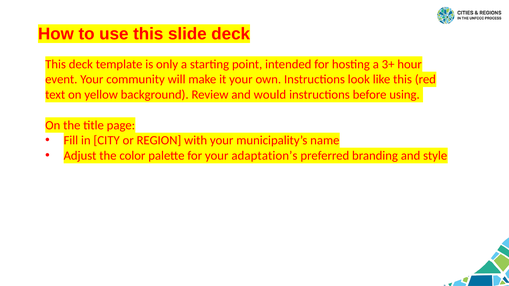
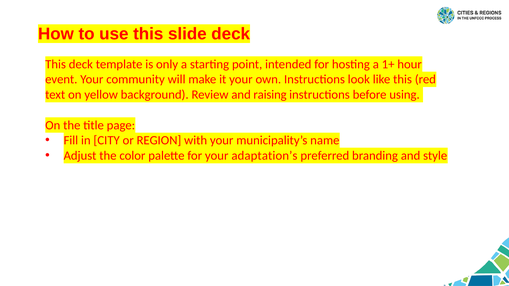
3+: 3+ -> 1+ (388, 64)
would: would -> raising (270, 95)
